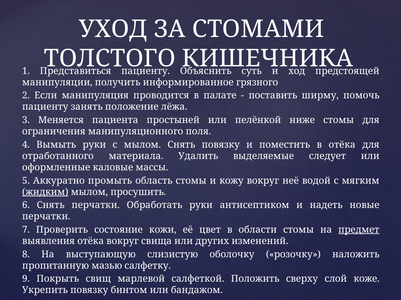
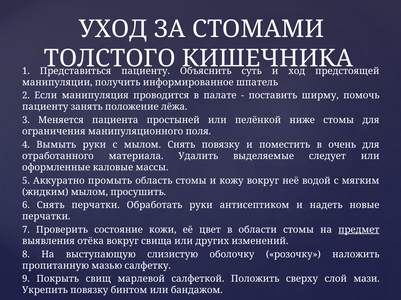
грязного: грязного -> шпатель (257, 83)
в отёка: отёка -> очень (342, 145)
жидким underline: present -> none (45, 192)
коже: коже -> мази (367, 280)
